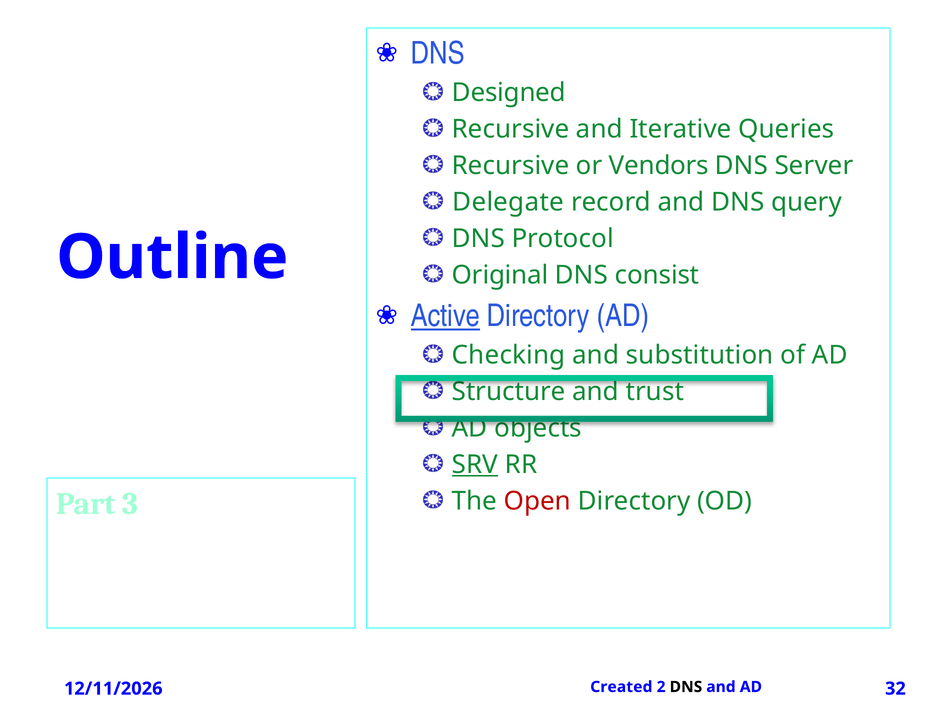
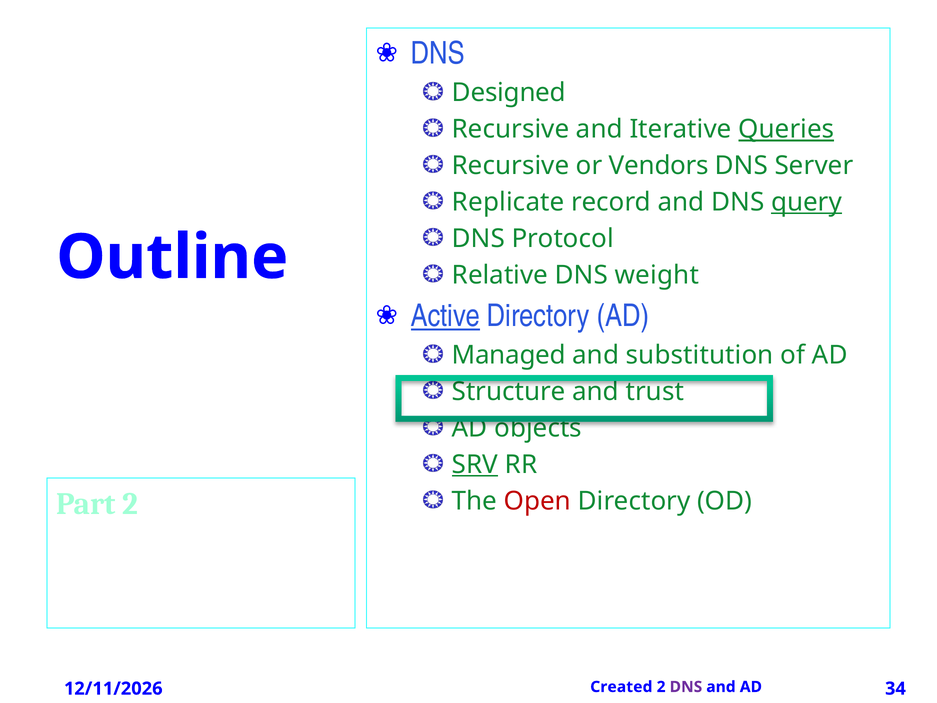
Queries underline: none -> present (786, 129)
Delegate: Delegate -> Replicate (508, 202)
query underline: none -> present (807, 202)
Original: Original -> Relative (500, 275)
consist: consist -> weight (657, 275)
Checking: Checking -> Managed (509, 355)
Part 3: 3 -> 2 (130, 504)
DNS colour: black -> purple (686, 687)
32: 32 -> 34 (895, 688)
